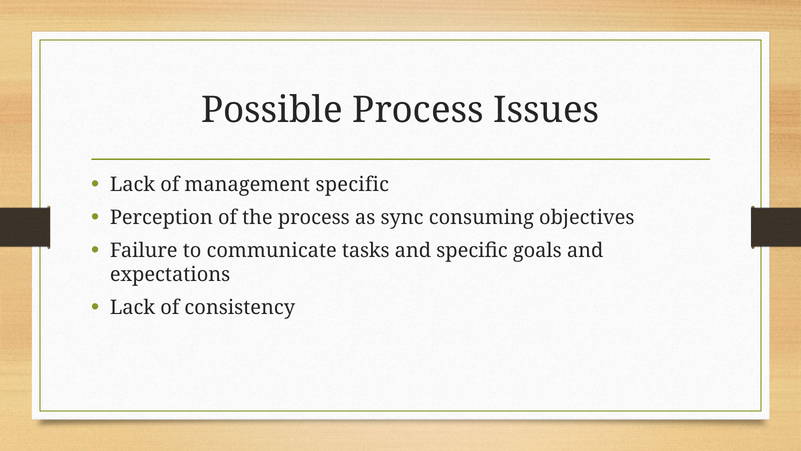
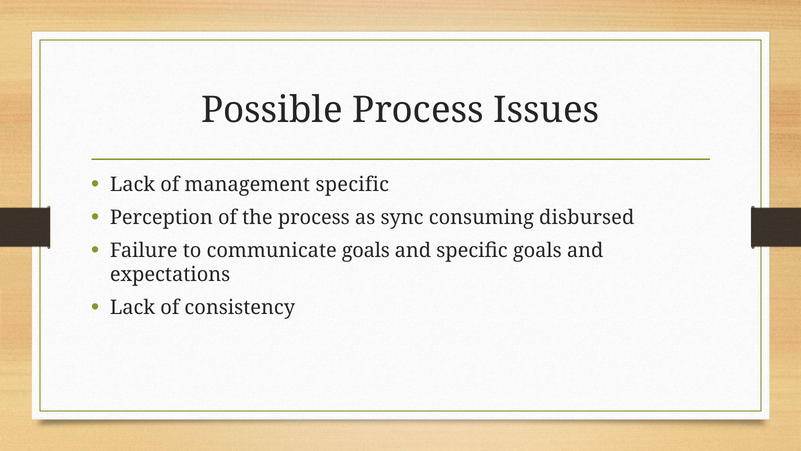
objectives: objectives -> disbursed (587, 217)
communicate tasks: tasks -> goals (366, 251)
